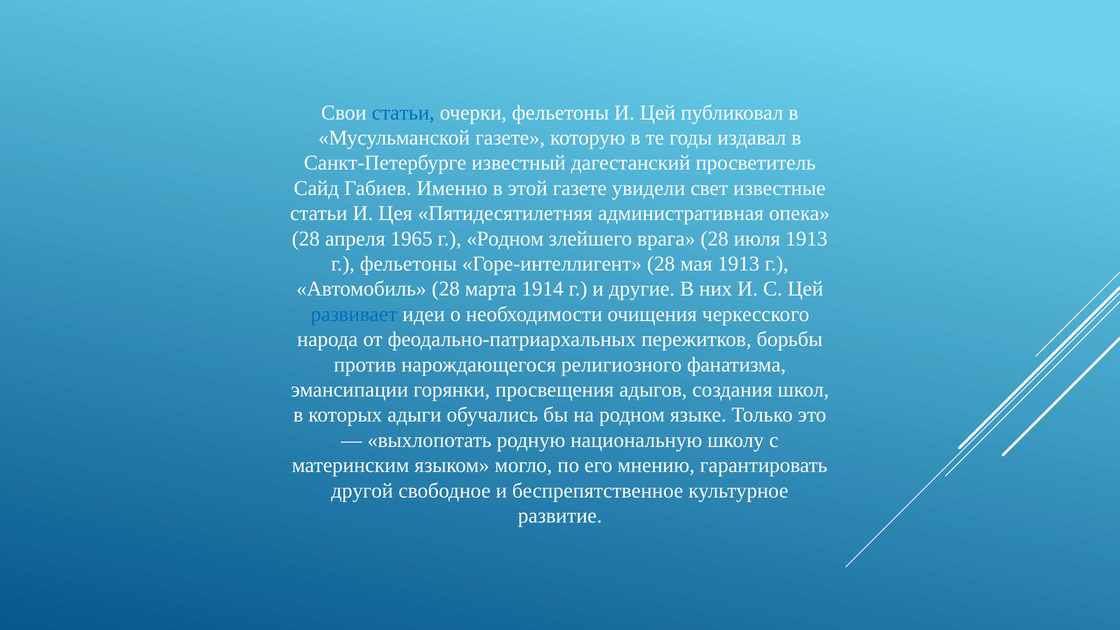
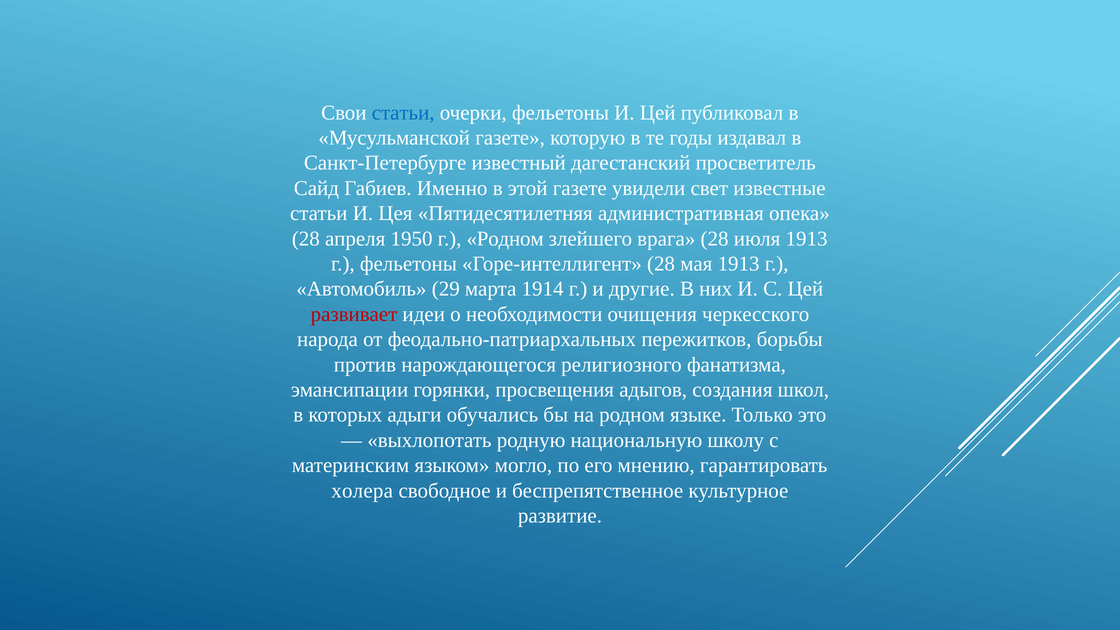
1965: 1965 -> 1950 (412, 239)
Автомобиль 28: 28 -> 29 (446, 289)
развивает colour: blue -> red (354, 314)
другой: другой -> холера (362, 491)
